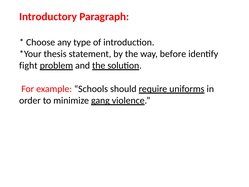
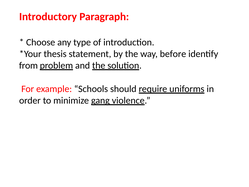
fight: fight -> from (28, 65)
